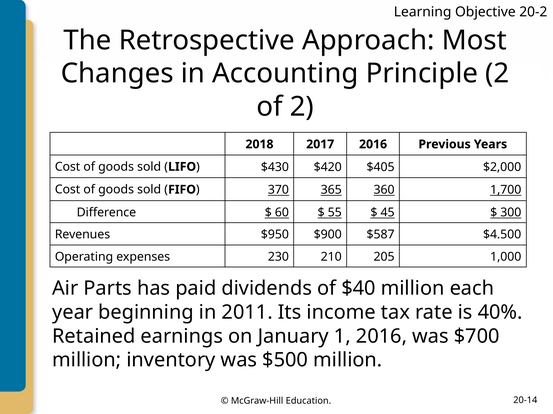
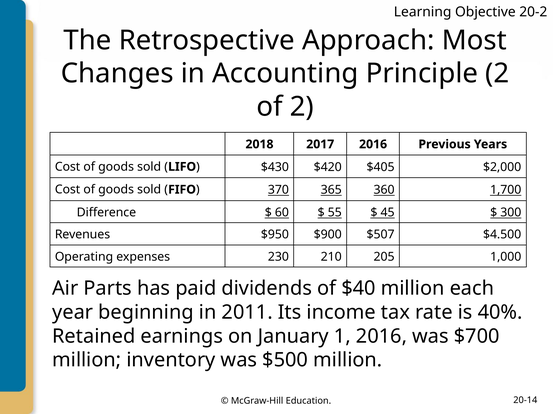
$587: $587 -> $507 (381, 235)
